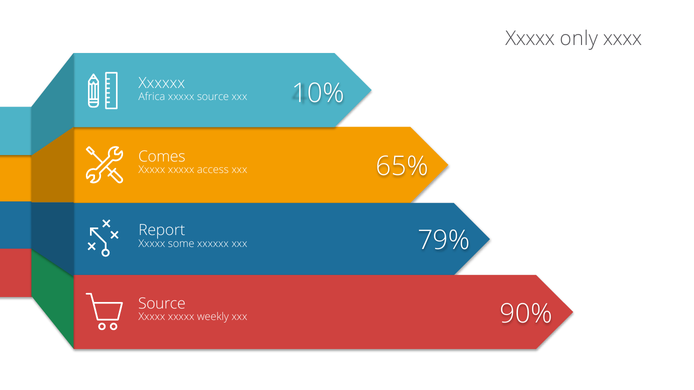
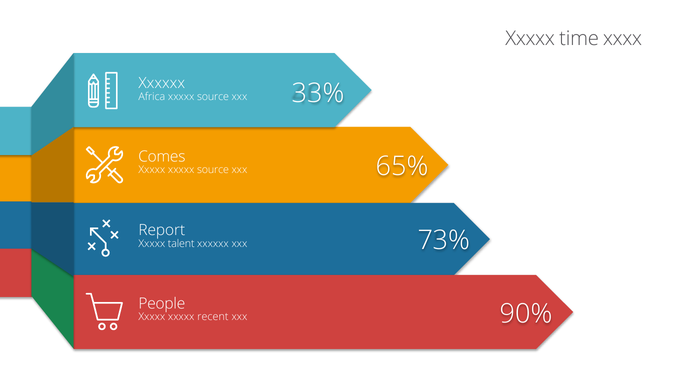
only: only -> time (579, 39)
10%: 10% -> 33% (318, 94)
Xxxxx xxxxx access: access -> source (213, 170)
79%: 79% -> 73% (444, 240)
some: some -> talent (181, 244)
Source: Source -> People (162, 304)
weekly: weekly -> recent (213, 317)
